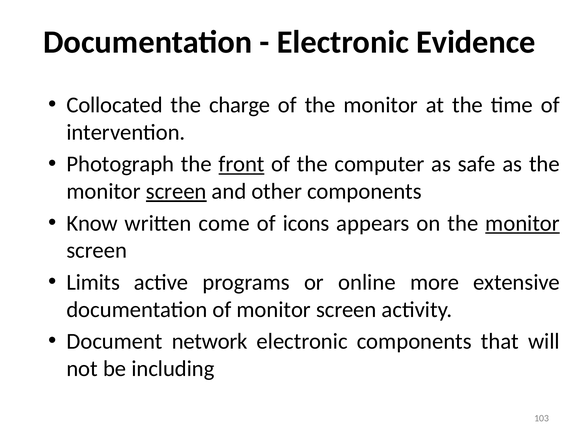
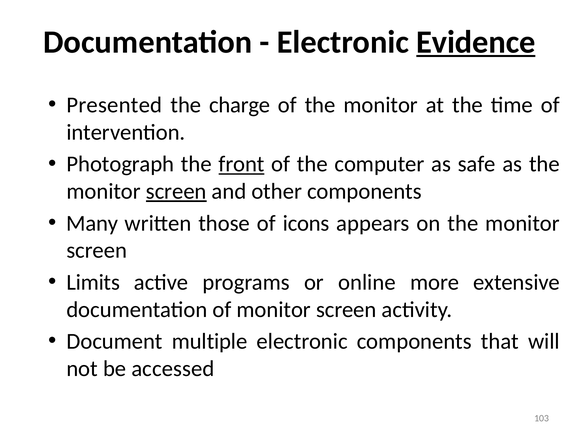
Evidence underline: none -> present (476, 42)
Collocated: Collocated -> Presented (114, 105)
Know: Know -> Many (92, 223)
come: come -> those (224, 223)
monitor underline: present -> none (523, 223)
network: network -> multiple (210, 341)
including: including -> accessed (173, 369)
